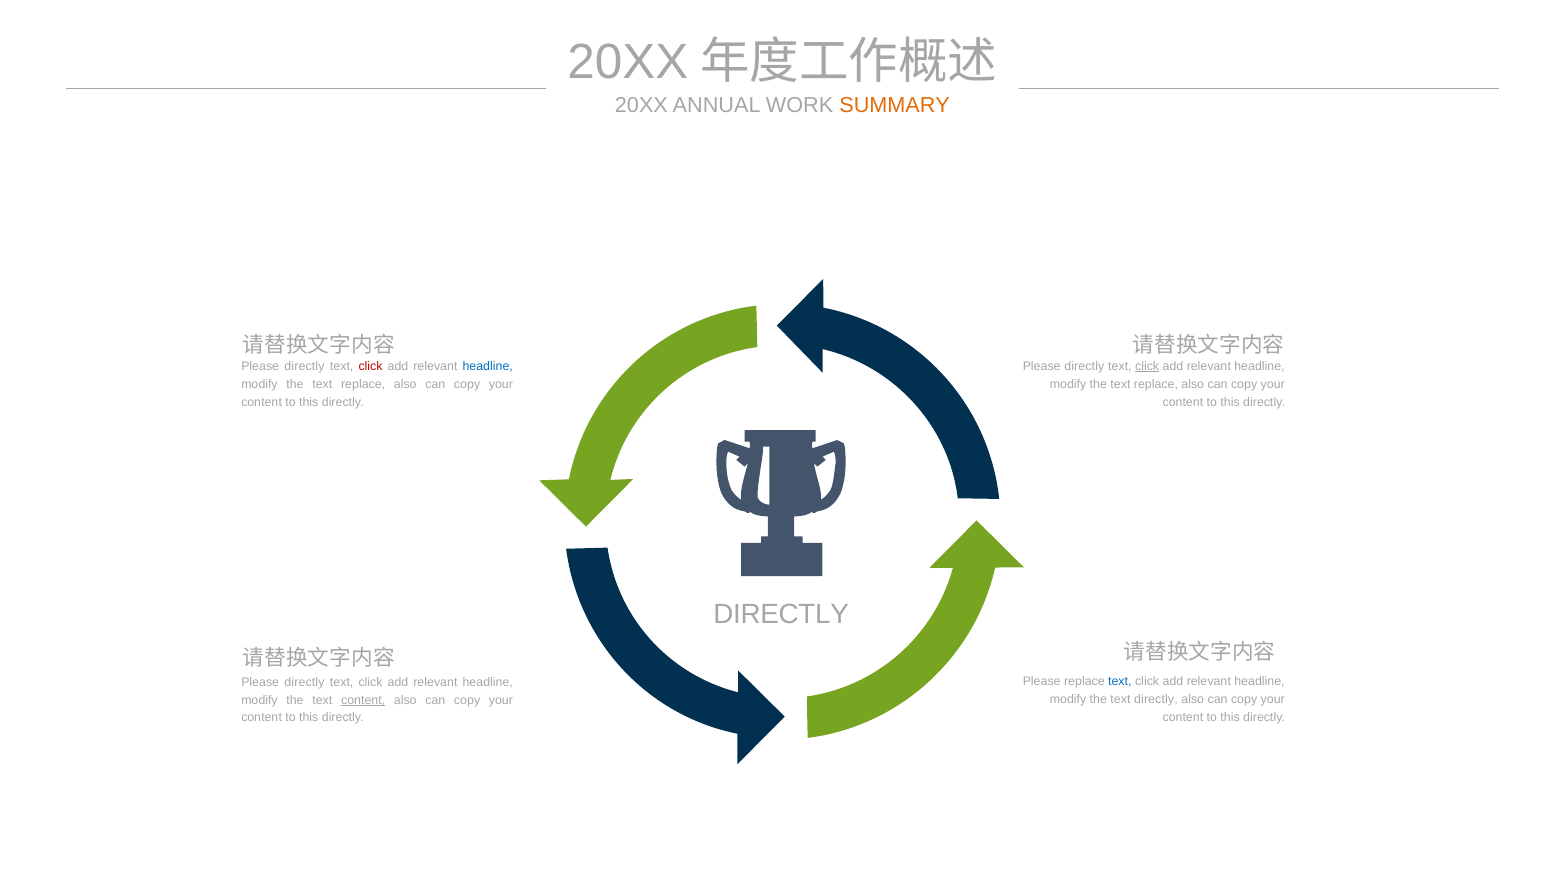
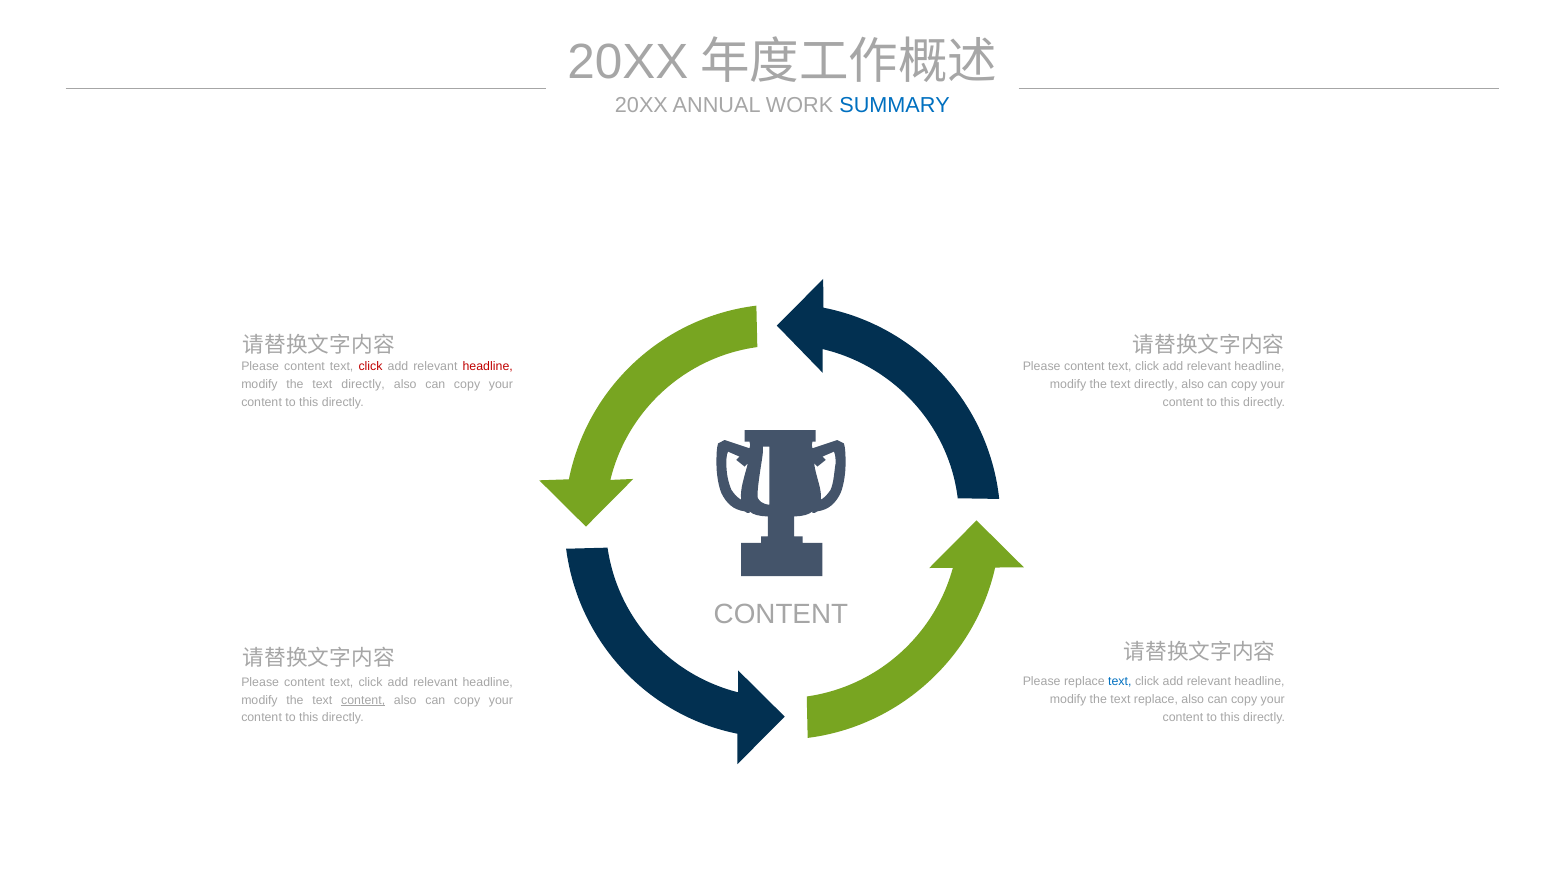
SUMMARY colour: orange -> blue (895, 105)
directly: directly -> content (305, 367)
headline colour: blue -> red (488, 367)
directly: directly -> content (1084, 367)
click underline: present -> none (1147, 367)
replace: replace -> directly (363, 384)
replace: replace -> directly (1156, 384)
DIRECTLY: DIRECTLY -> CONTENT (781, 614)
directly: directly -> content (305, 683)
text directly: directly -> replace (1156, 700)
